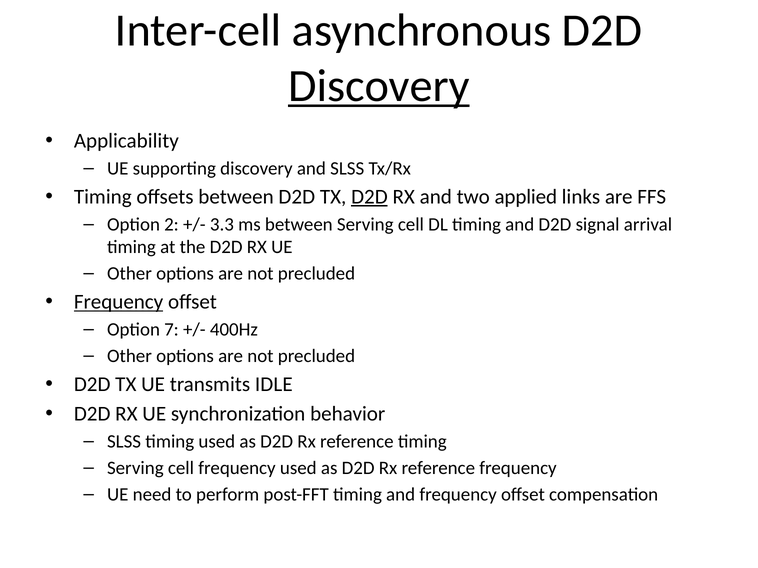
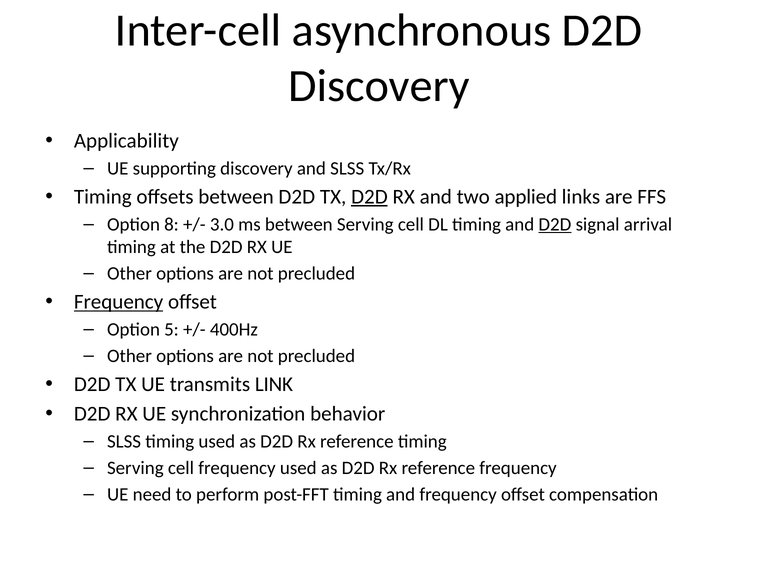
Discovery underline: present -> none (379, 86)
2: 2 -> 8 (171, 225)
3.3: 3.3 -> 3.0 (222, 225)
D2D underline: none -> present (555, 225)
7: 7 -> 5 (171, 330)
IDLE: IDLE -> LINK (274, 385)
